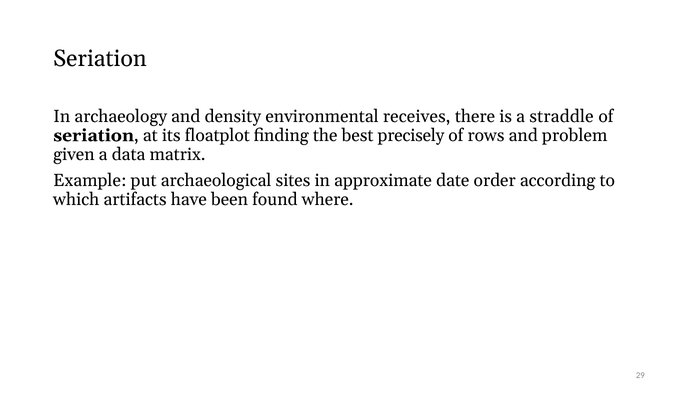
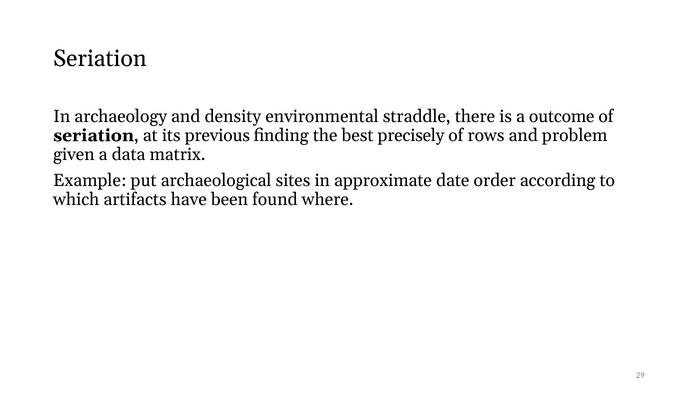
receives: receives -> straddle (417, 116)
straddle: straddle -> outcome (562, 116)
floatplot: floatplot -> previous (217, 135)
